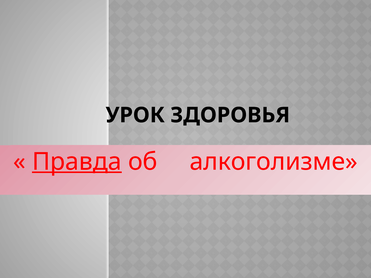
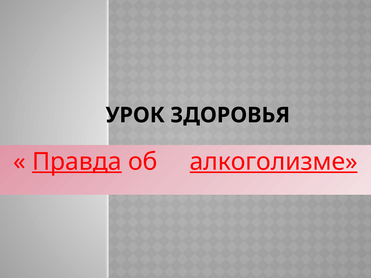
алкоголизме underline: none -> present (274, 162)
